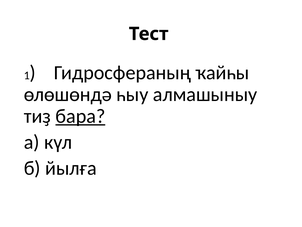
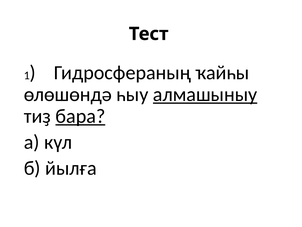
алмашыныу underline: none -> present (205, 94)
